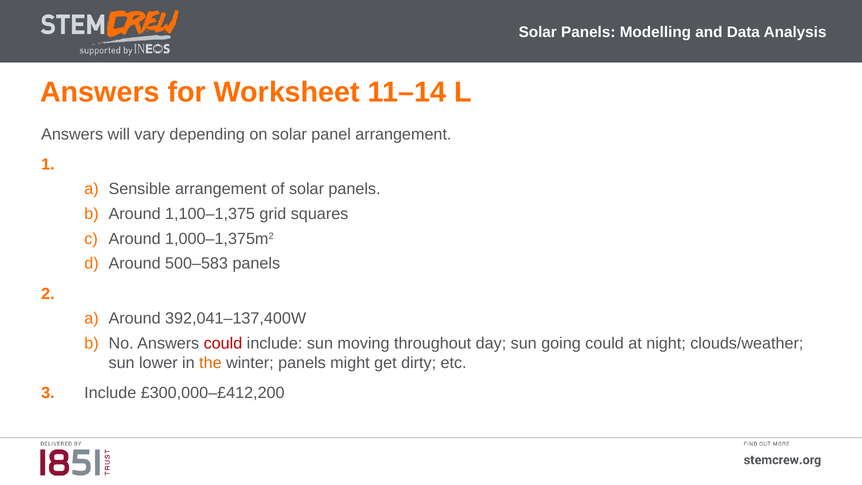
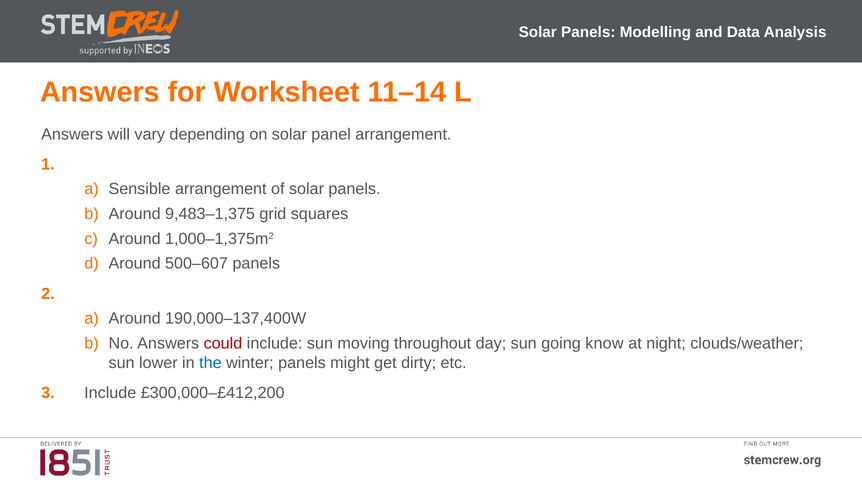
1,100–1,375: 1,100–1,375 -> 9,483–1,375 (210, 214)
500–583: 500–583 -> 500–607 (197, 264)
392,041–137,400W: 392,041–137,400W -> 190,000–137,400W (236, 319)
going could: could -> know (604, 343)
the colour: orange -> blue (210, 363)
